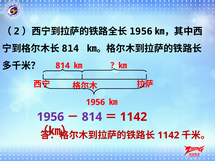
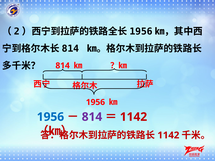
1956 colour: purple -> blue (50, 117)
